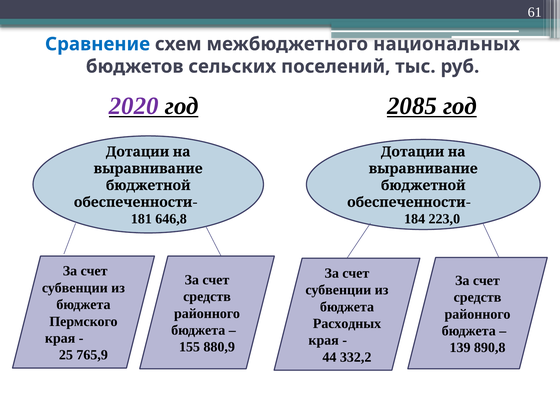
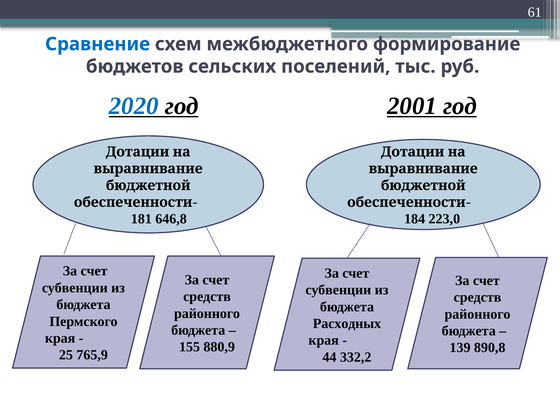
национальных: национальных -> формирование (447, 44)
2020 colour: purple -> blue (134, 106)
2085: 2085 -> 2001 (412, 106)
